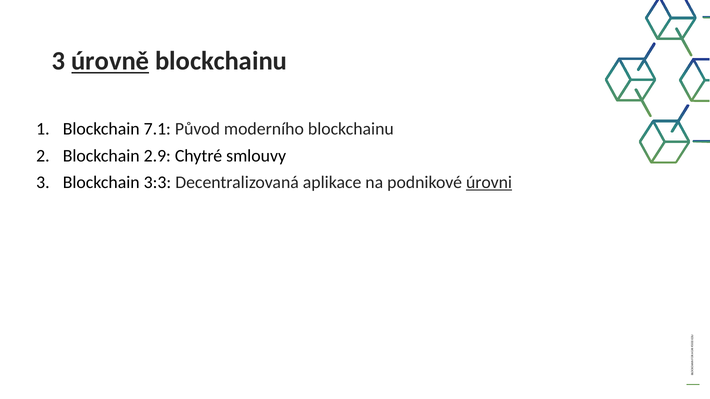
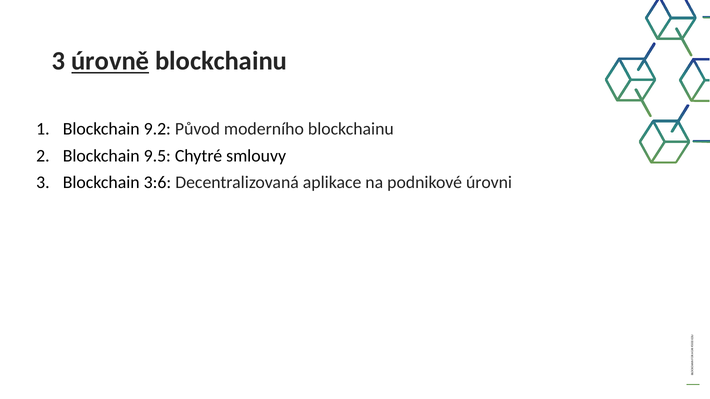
7.1: 7.1 -> 9.2 (157, 129)
2.9: 2.9 -> 9.5 (157, 156)
3:3: 3:3 -> 3:6 (157, 182)
úrovni underline: present -> none (489, 182)
